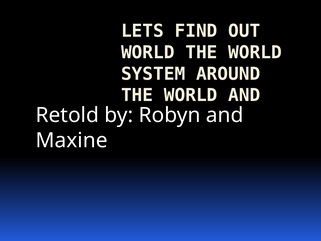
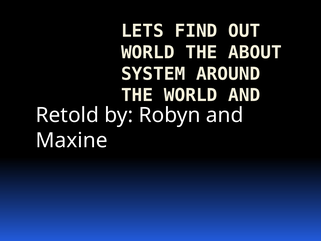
WORLD: WORLD -> ABOUT (255, 52)
